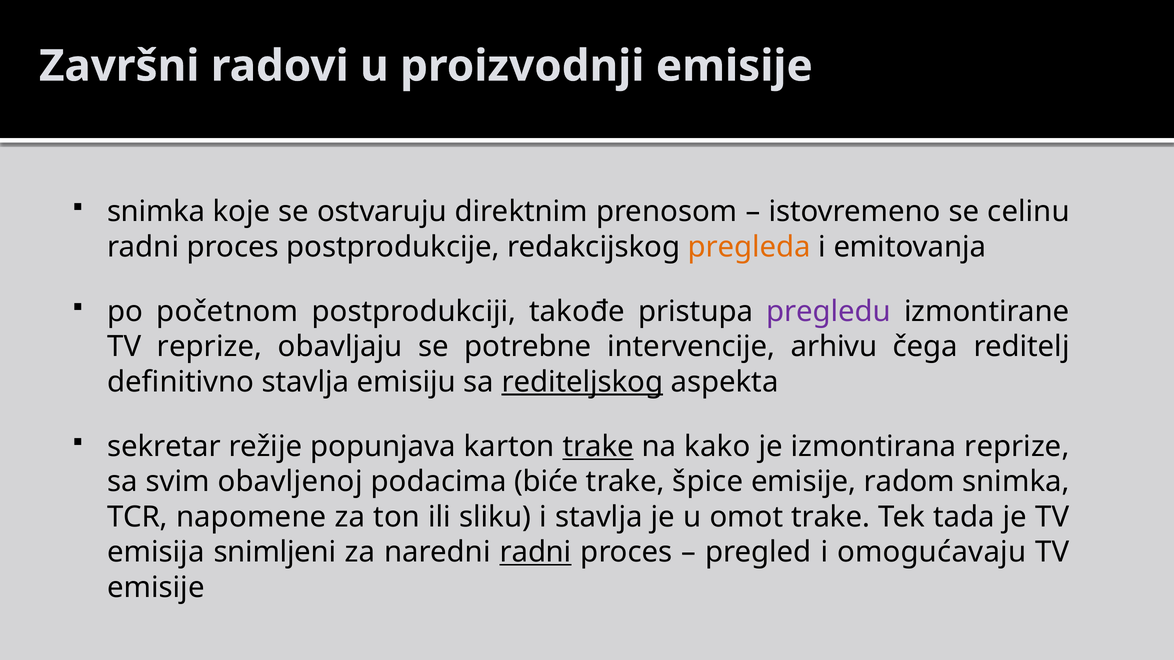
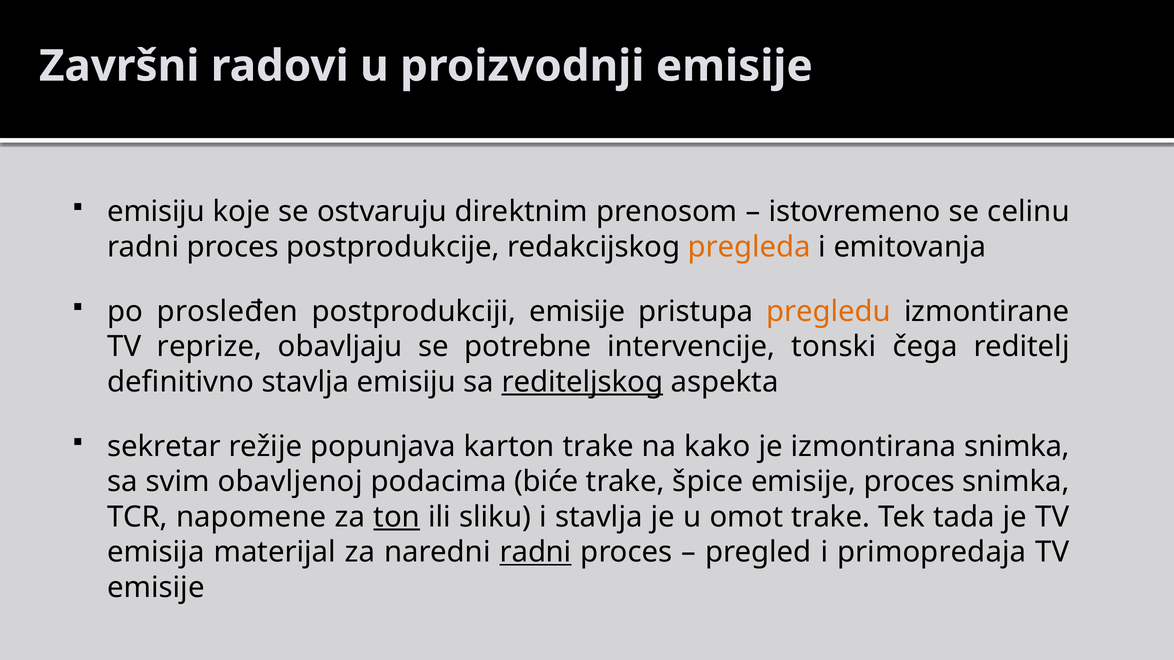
snimka: snimka -> emisiju (156, 212)
početnom: početnom -> prosleđen (227, 312)
postprodukciji takođe: takođe -> emisije (577, 312)
pregledu colour: purple -> orange (829, 312)
arhivu: arhivu -> tonski (834, 347)
trake underline: present -> none (598, 447)
izmontirana reprize: reprize -> snimka (1017, 447)
emisije radom: radom -> proces (909, 482)
ton underline: none -> present (397, 517)
snimljeni: snimljeni -> materijal (275, 552)
omogućavaju: omogućavaju -> primopredaja (932, 552)
